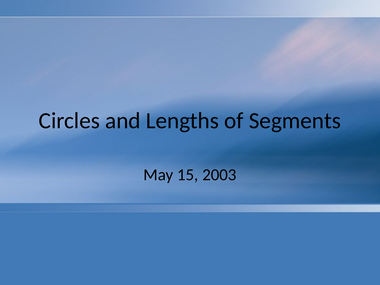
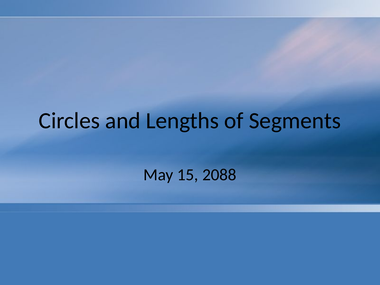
2003: 2003 -> 2088 (219, 175)
